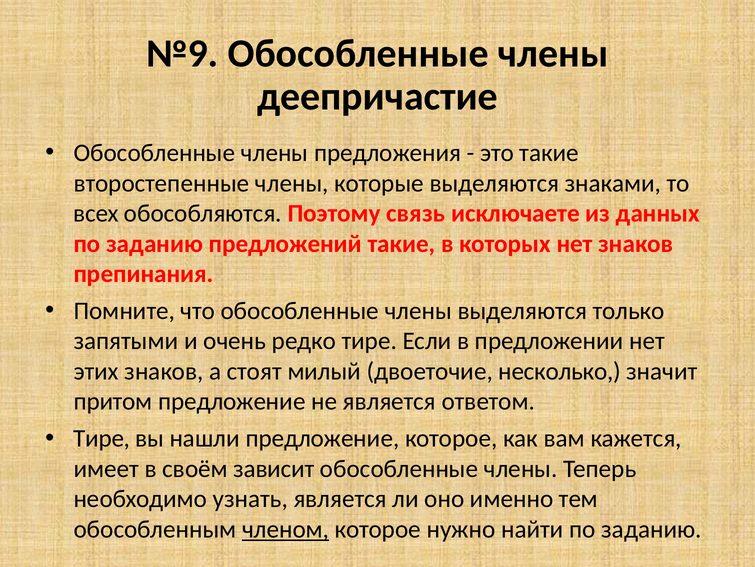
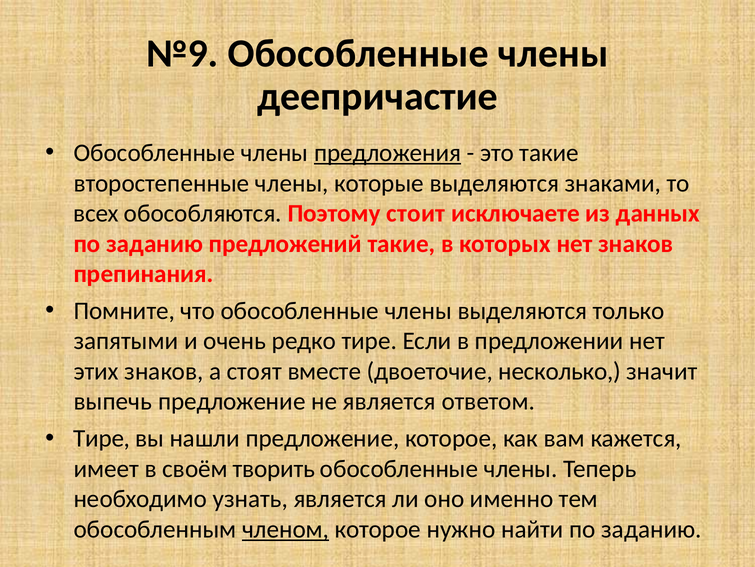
предложения underline: none -> present (388, 153)
связь: связь -> стоит (416, 213)
милый: милый -> вместе (324, 371)
притом: притом -> выпечь (113, 401)
зависит: зависит -> творить (274, 468)
